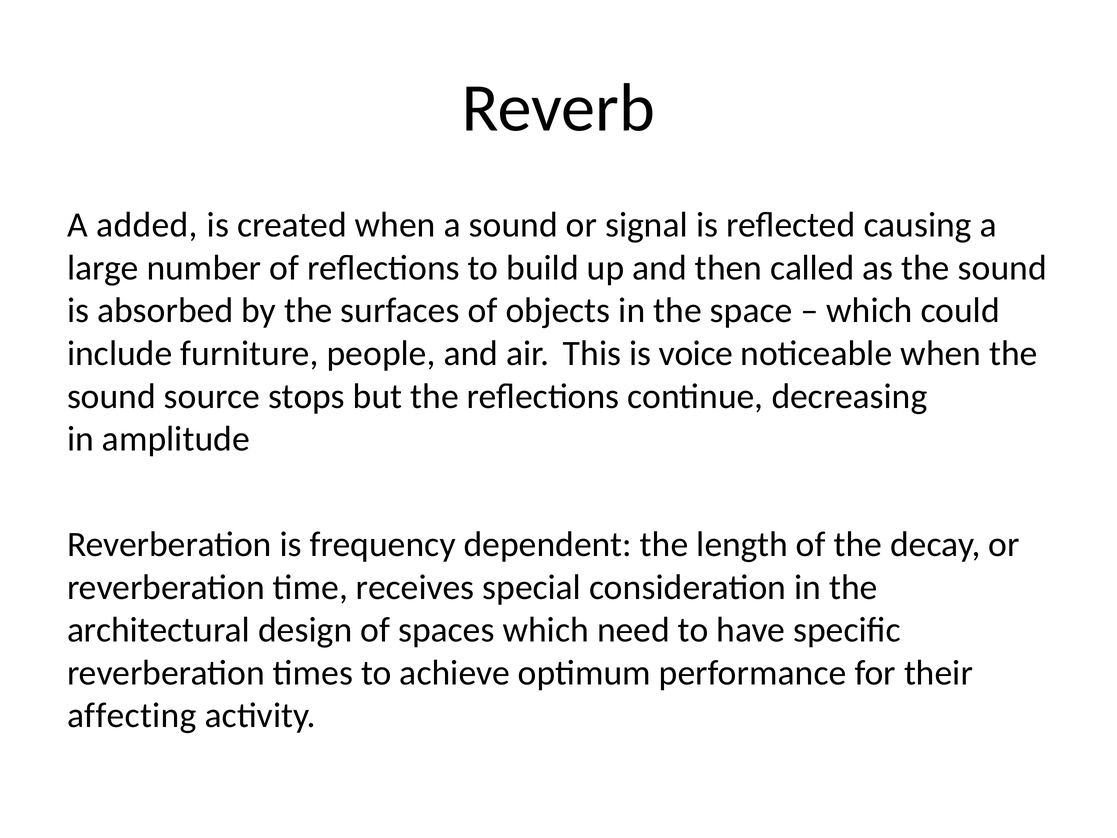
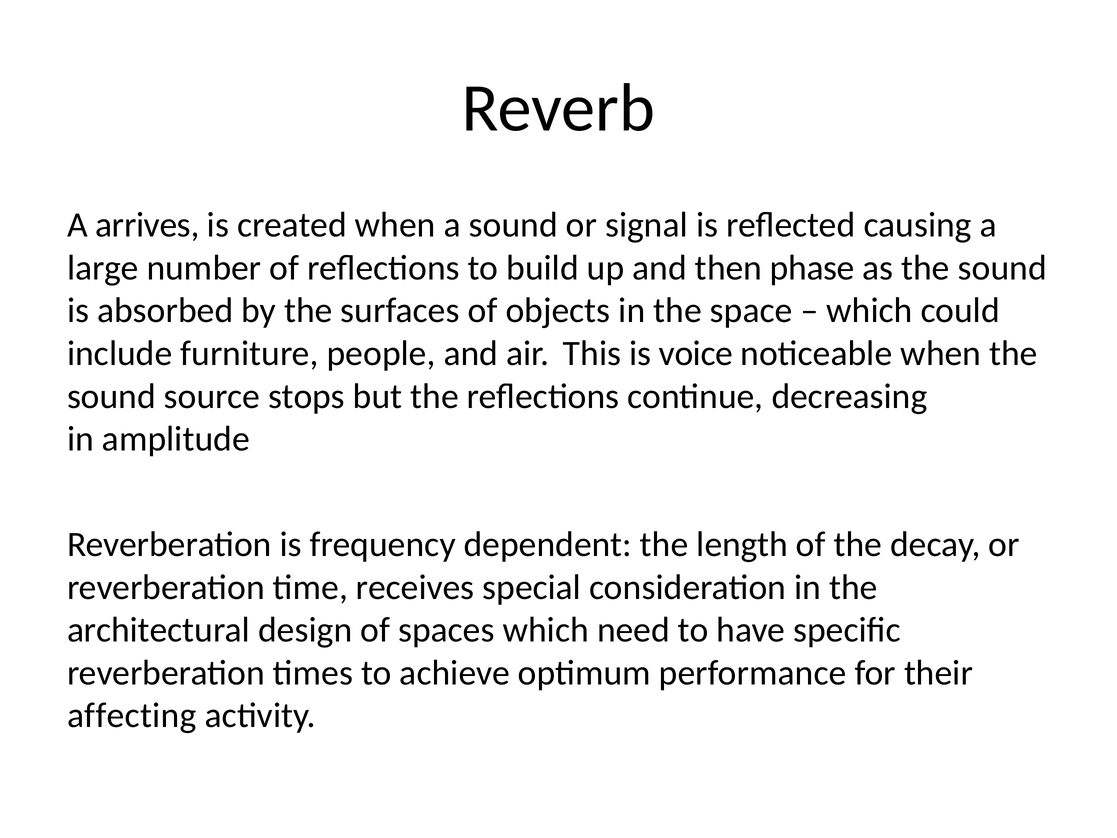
added: added -> arrives (147, 225)
called: called -> phase (812, 268)
